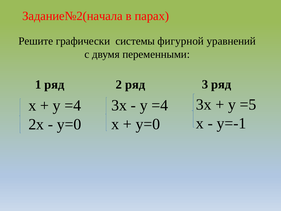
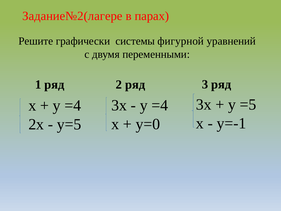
Задание№2(начала: Задание№2(начала -> Задание№2(лагере (72, 16)
y=0: y=0 -> y=5 (69, 124)
